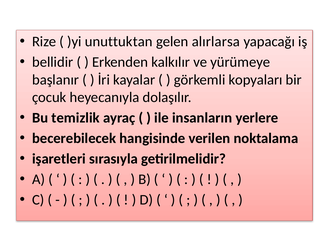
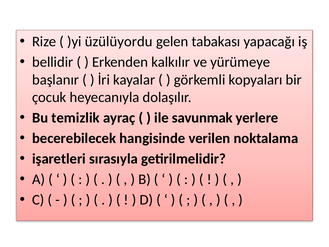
unuttuktan: unuttuktan -> üzülüyordu (119, 42)
alırlarsa: alırlarsa -> tabakası (216, 42)
insanların: insanların -> savunmak (202, 118)
